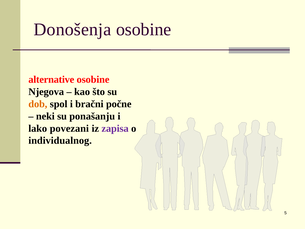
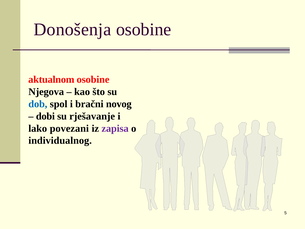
alternative: alternative -> aktualnom (51, 79)
dob colour: orange -> blue (38, 104)
počne: počne -> novog (119, 104)
neki: neki -> dobi (45, 116)
ponašanju: ponašanju -> rješavanje (92, 116)
